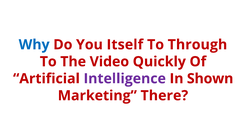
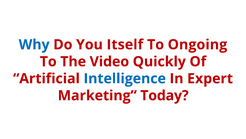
Through: Through -> Ongoing (197, 44)
Intelligence colour: purple -> blue (125, 78)
Shown: Shown -> Expert (210, 78)
There: There -> Today (164, 95)
